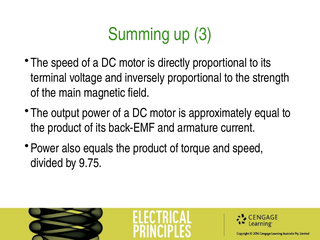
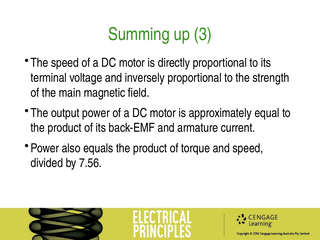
9.75: 9.75 -> 7.56 (90, 163)
